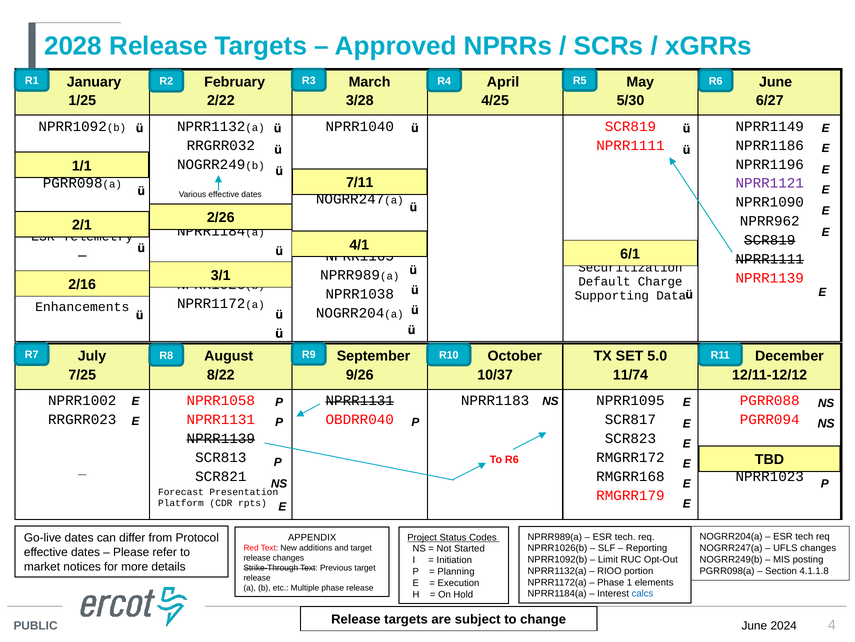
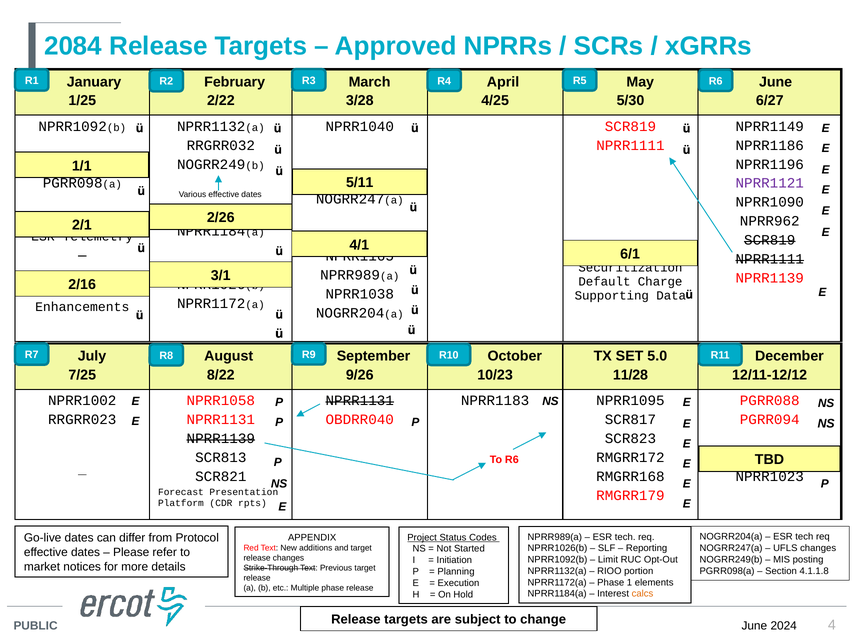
2028: 2028 -> 2084 (73, 46)
7/11: 7/11 -> 5/11 (360, 182)
10/37: 10/37 -> 10/23 (495, 375)
11/74: 11/74 -> 11/28 (631, 375)
calcs colour: blue -> orange (642, 593)
